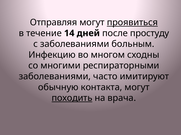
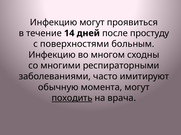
Отправляя: Отправляя -> Инфекцию (54, 23)
проявиться underline: present -> none (132, 23)
с заболеваниями: заболеваниями -> поверхностями (75, 44)
контакта: контакта -> момента (102, 88)
